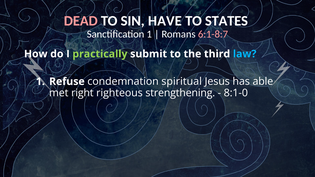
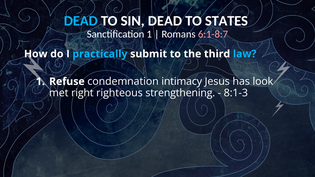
DEAD colour: pink -> light blue (81, 21)
SIN HAVE: HAVE -> DEAD (165, 21)
practically colour: light green -> light blue (100, 54)
spiritual: spiritual -> intimacy (182, 82)
able: able -> look (263, 82)
8:1-0: 8:1-0 -> 8:1-3 (236, 93)
